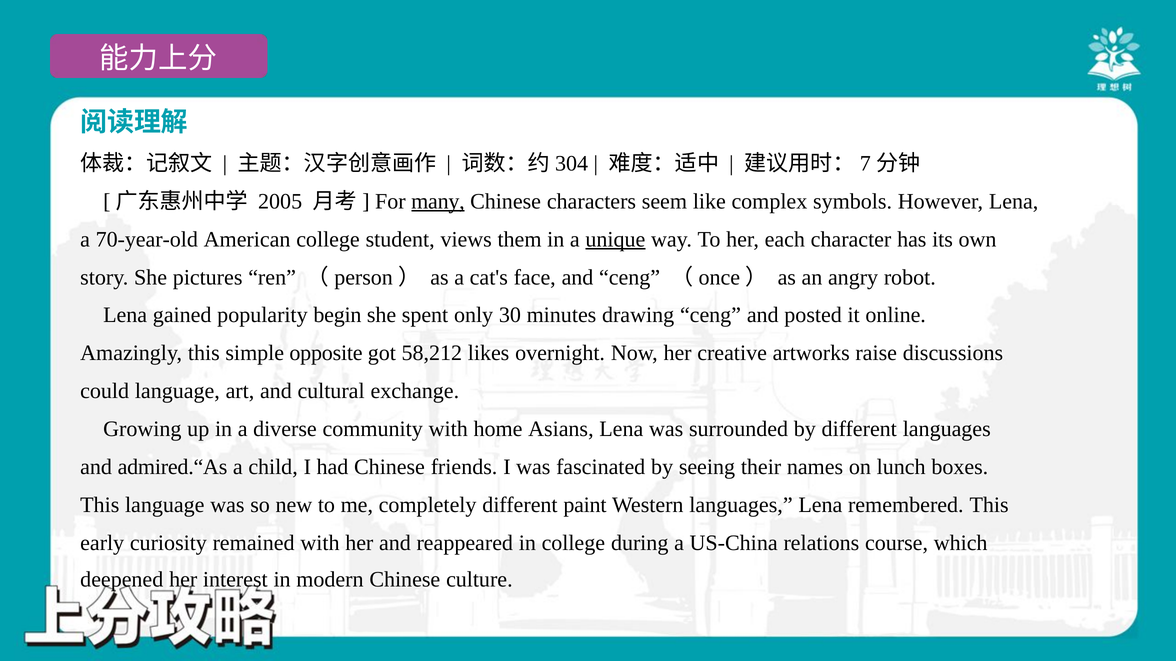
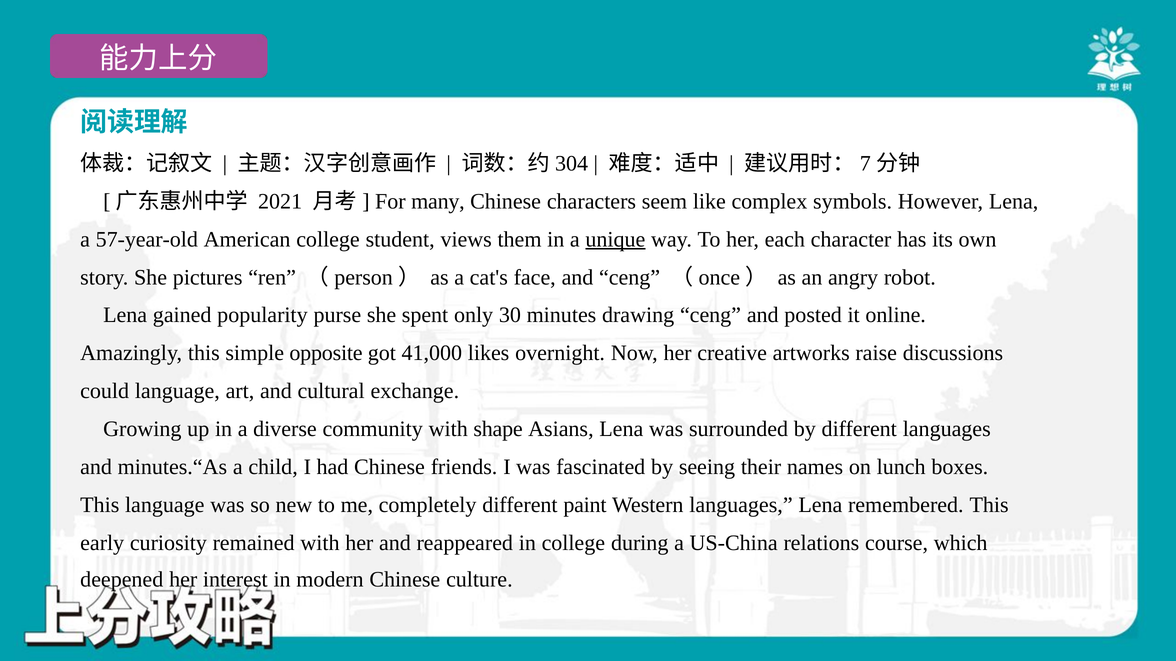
2005: 2005 -> 2021 (280, 201)
many underline: present -> none (438, 201)
70-year-old: 70-year-old -> 57-year-old (147, 239)
begin: begin -> purse (337, 315)
58,212: 58,212 -> 41,000 (432, 353)
home: home -> shape (498, 429)
admired.“As: admired.“As -> minutes.“As (172, 467)
